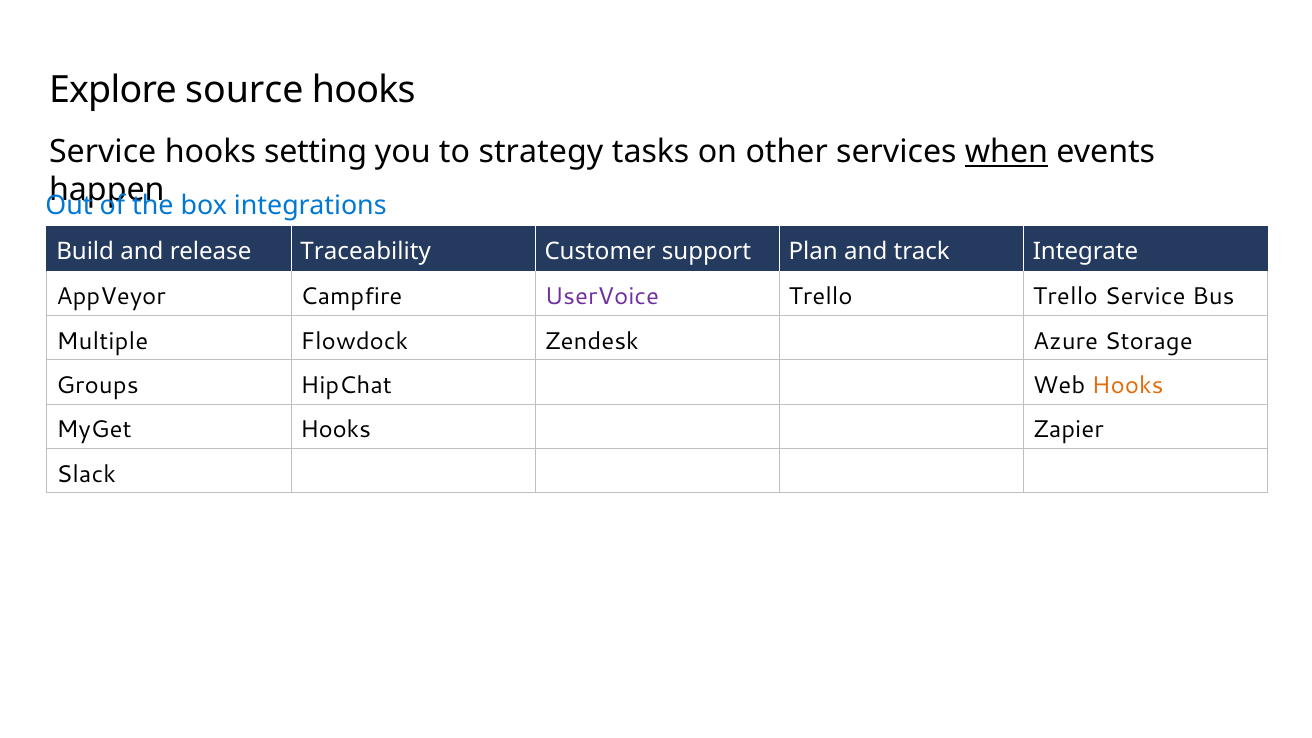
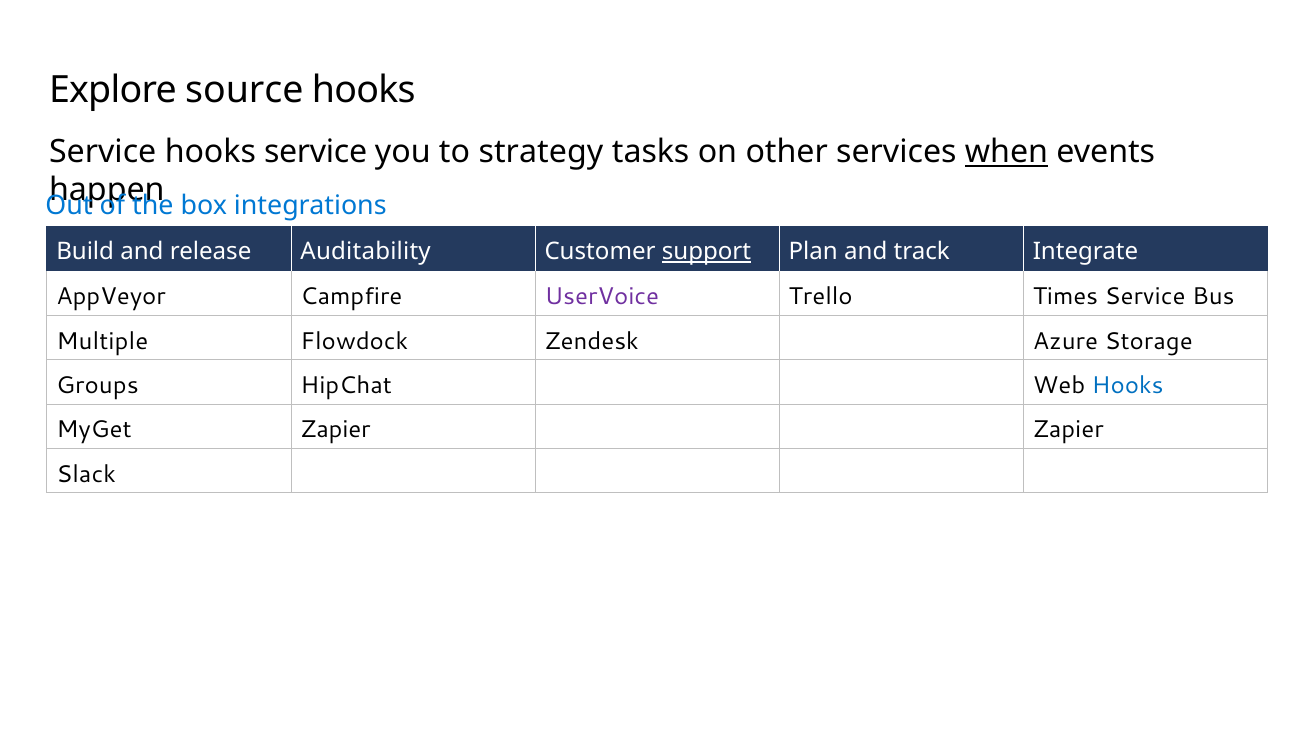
Service hooks setting: setting -> service (316, 152)
Traceability: Traceability -> Auditability (366, 252)
support underline: none -> present (707, 252)
Trello Trello: Trello -> Times (1066, 297)
Hooks colour: orange -> blue (1128, 386)
MyGet Hooks: Hooks -> Zapier (336, 430)
